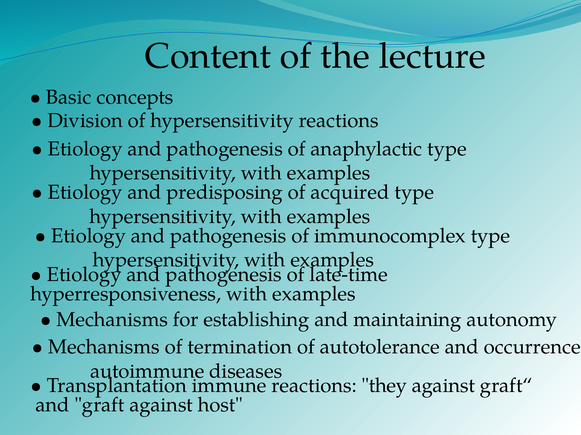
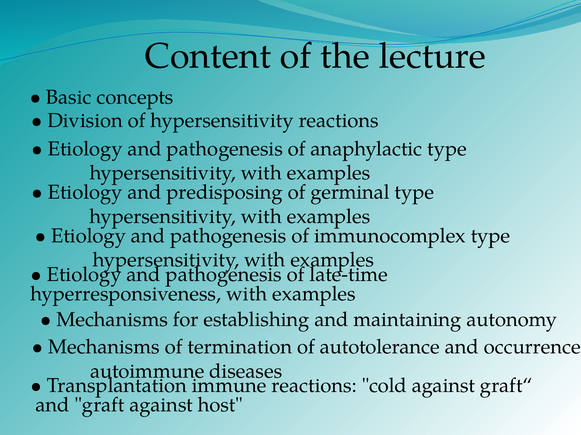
acquired: acquired -> germinal (350, 193)
they: they -> cold (384, 386)
